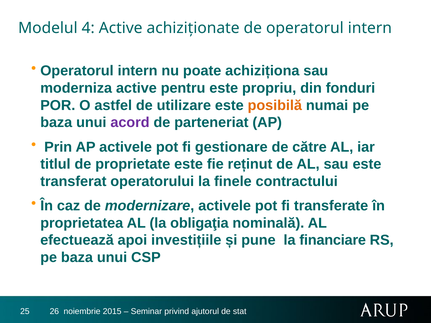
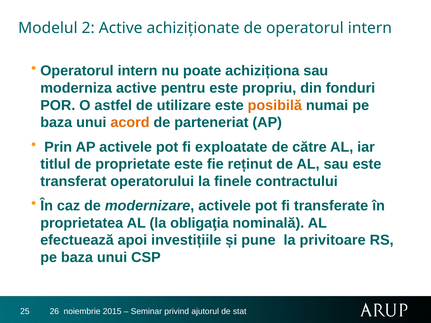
4: 4 -> 2 (88, 28)
acord colour: purple -> orange (130, 123)
gestionare: gestionare -> exploatate (231, 147)
financiare: financiare -> privitoare (333, 240)
